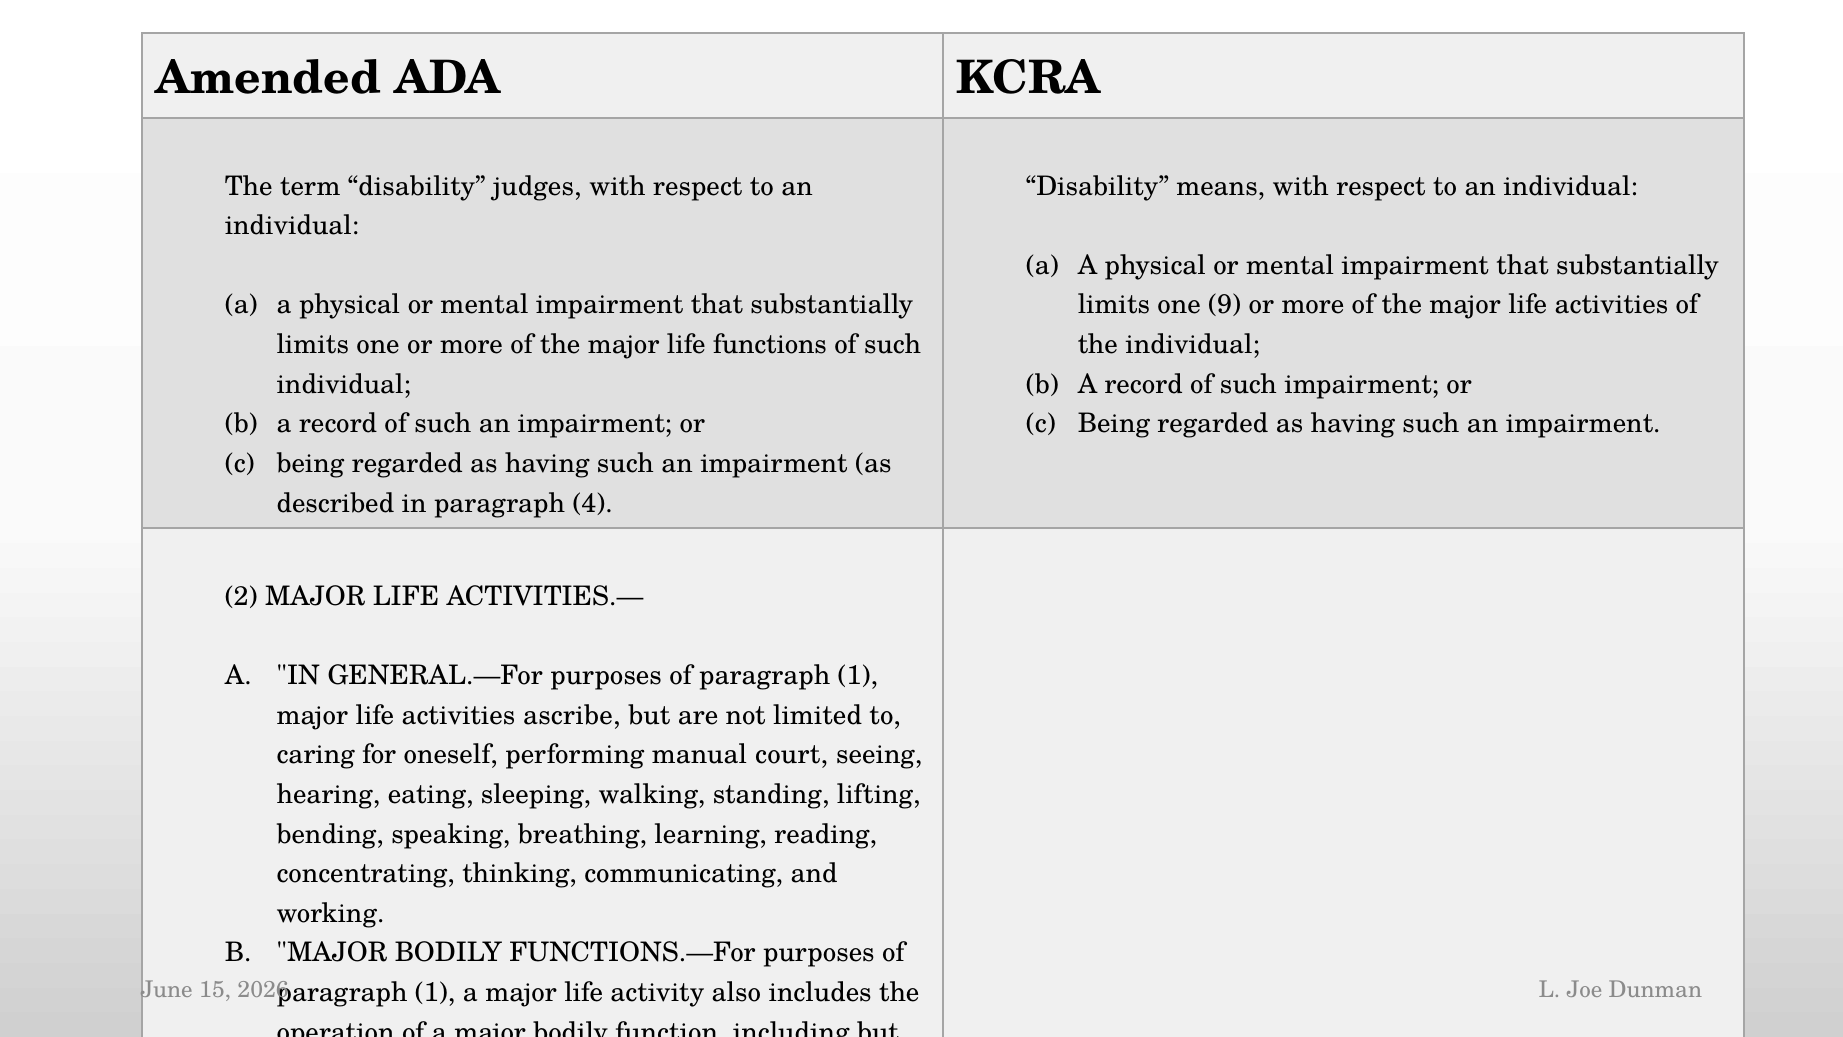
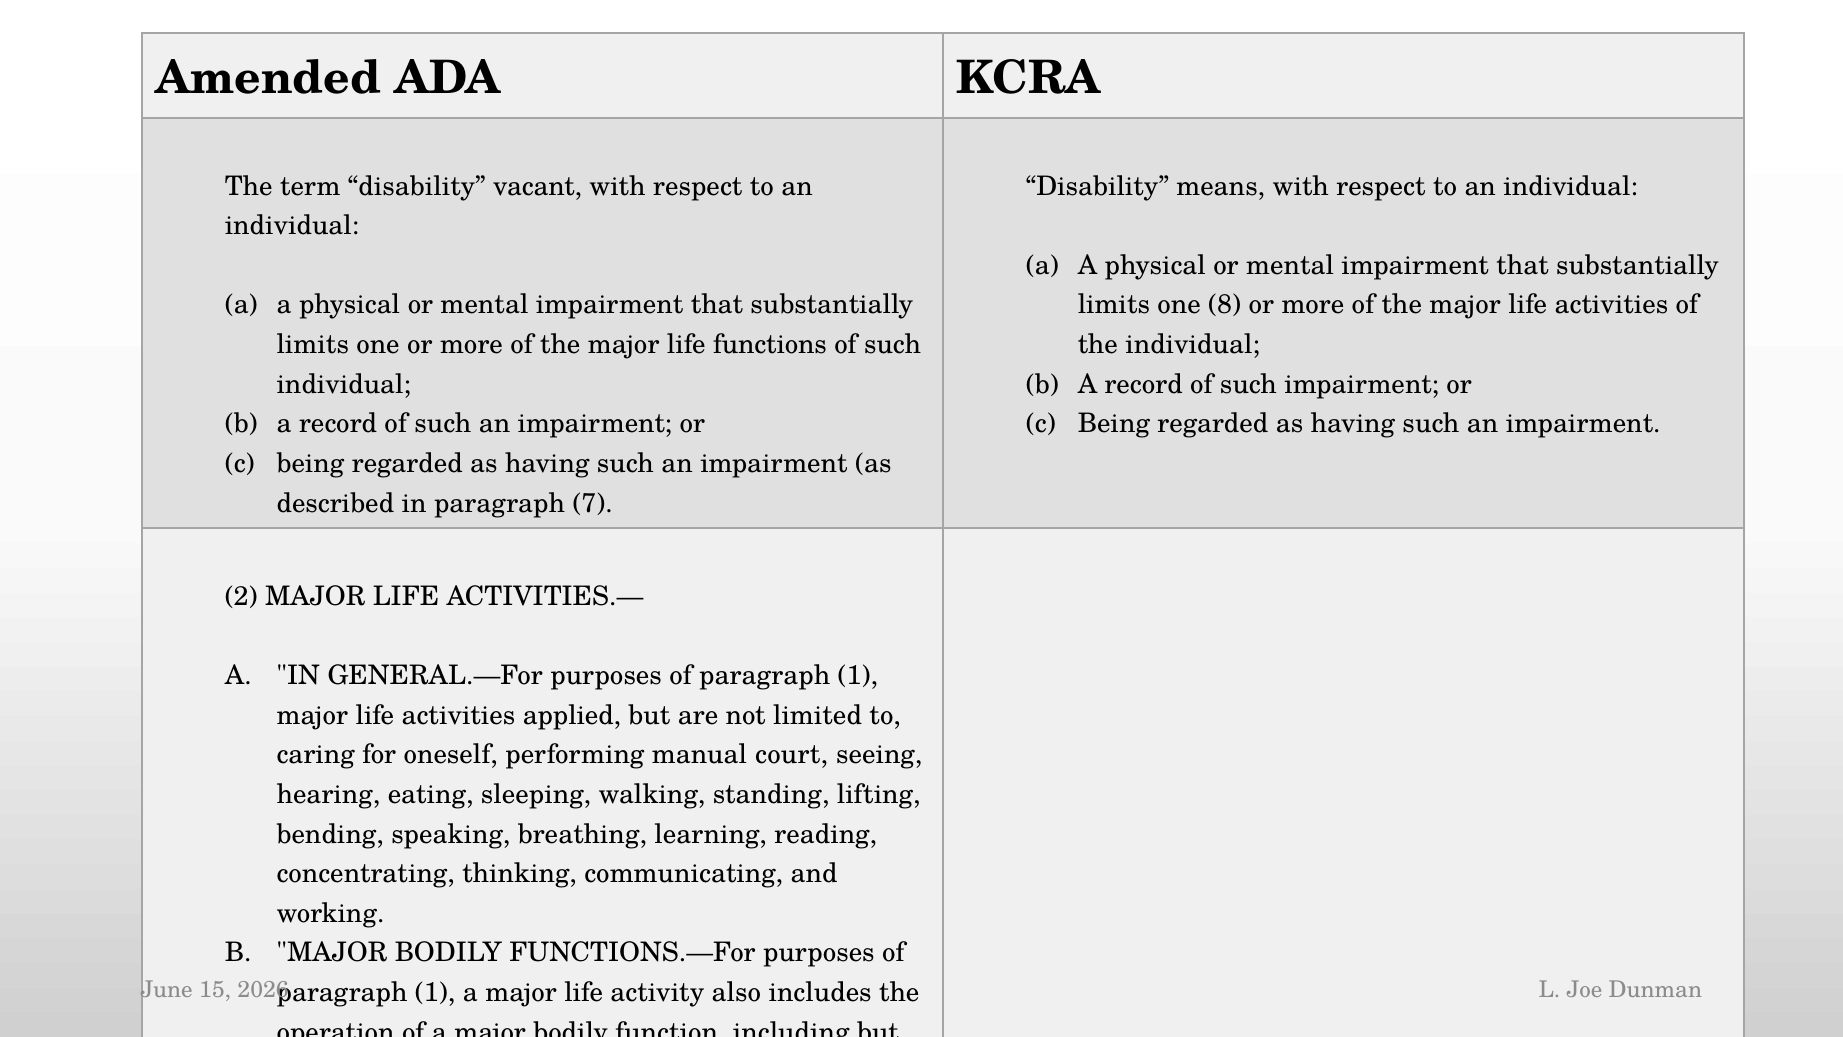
judges: judges -> vacant (538, 186)
9: 9 -> 8 (1225, 305)
4: 4 -> 7 (593, 503)
ascribe: ascribe -> applied (572, 715)
